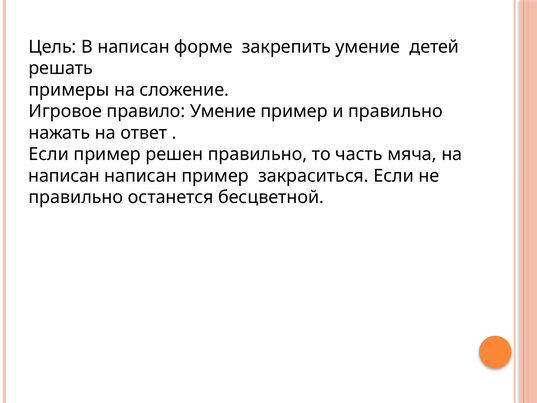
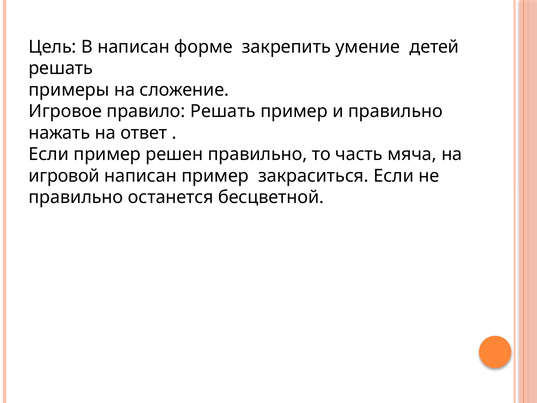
правило Умение: Умение -> Решать (223, 111)
написан: написан -> игровой (64, 176)
